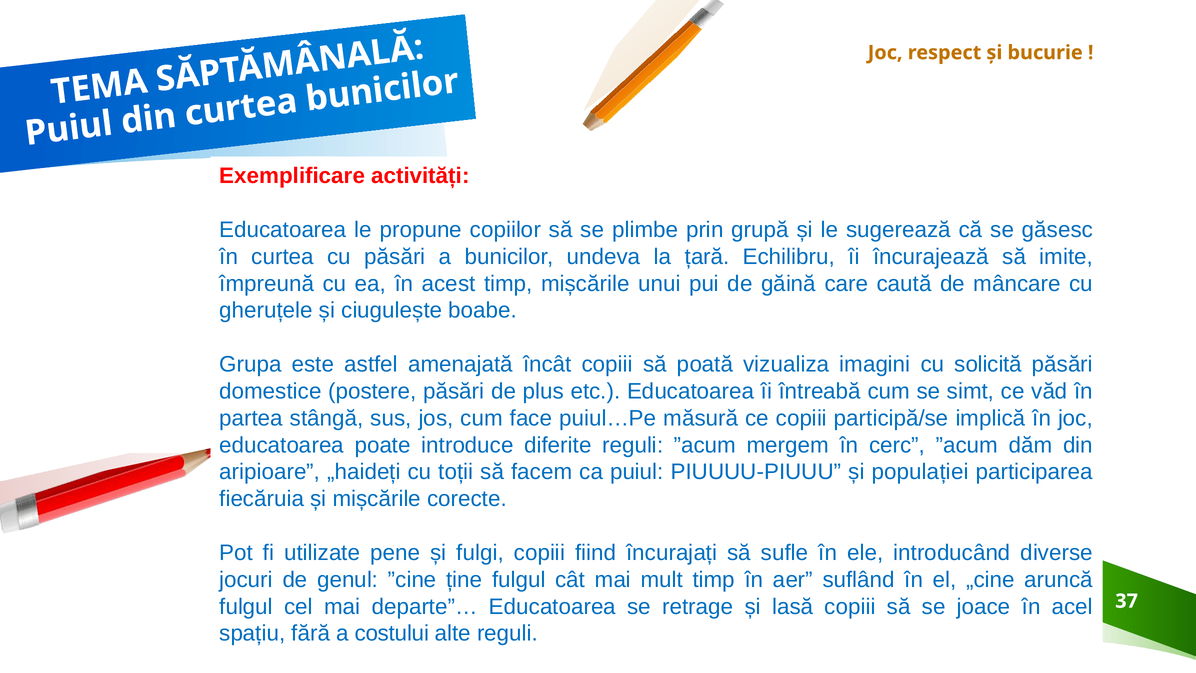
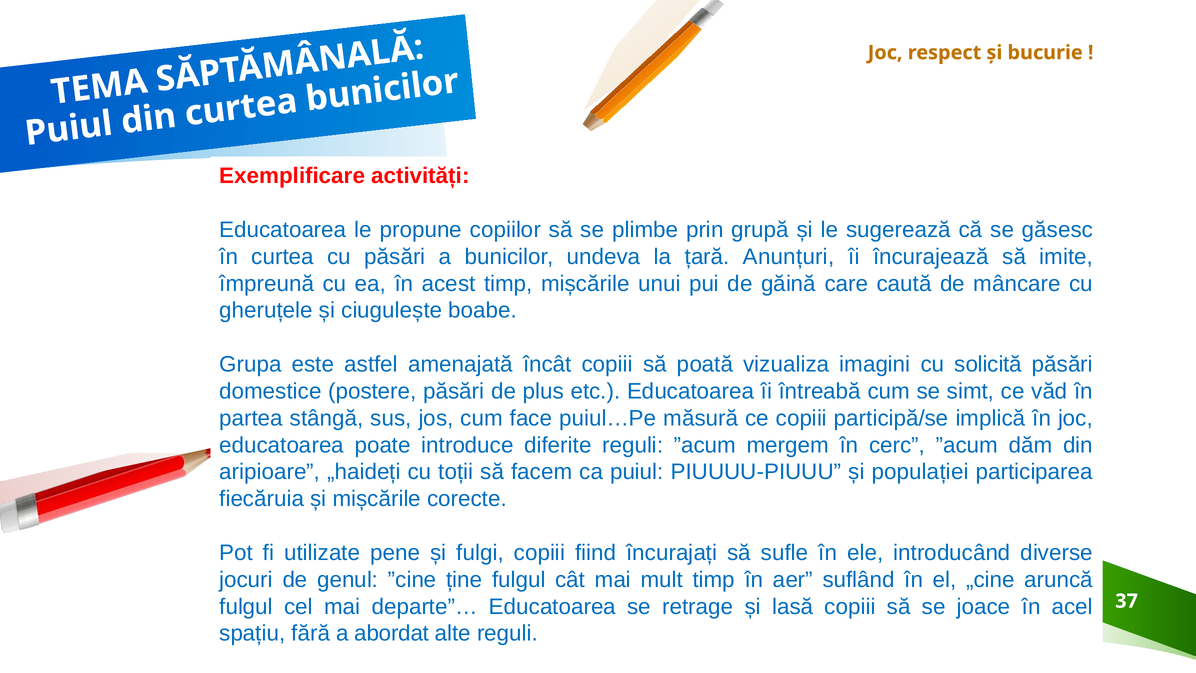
Echilibru: Echilibru -> Anunțuri (789, 257)
costului: costului -> abordat (392, 633)
